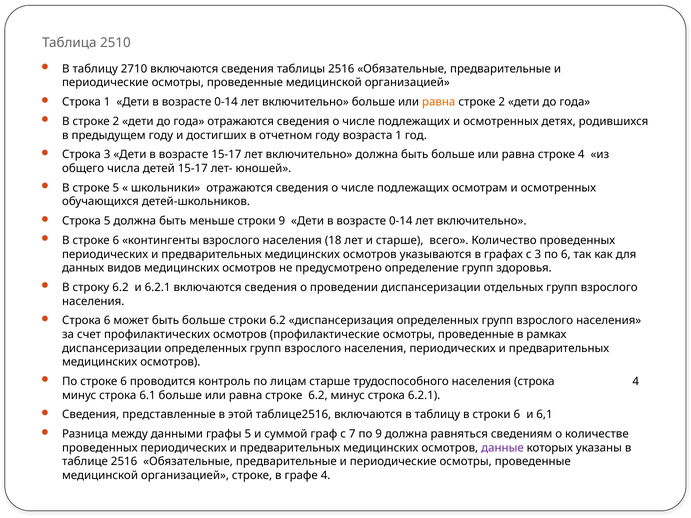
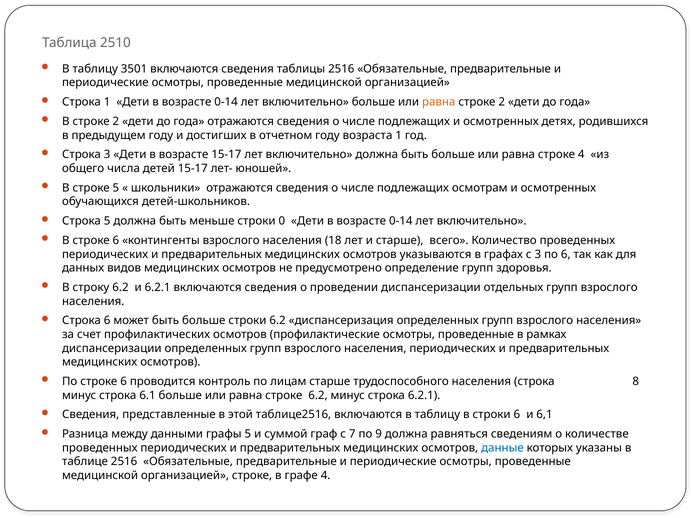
2710: 2710 -> 3501 (134, 69)
строки 9: 9 -> 0 (282, 221)
строка 4: 4 -> 8 (636, 382)
данные colour: purple -> blue (502, 448)
